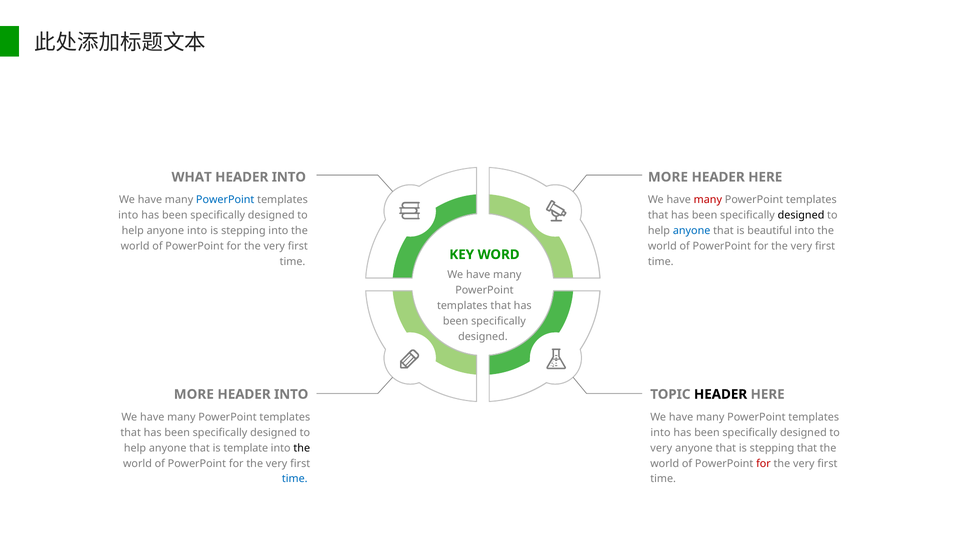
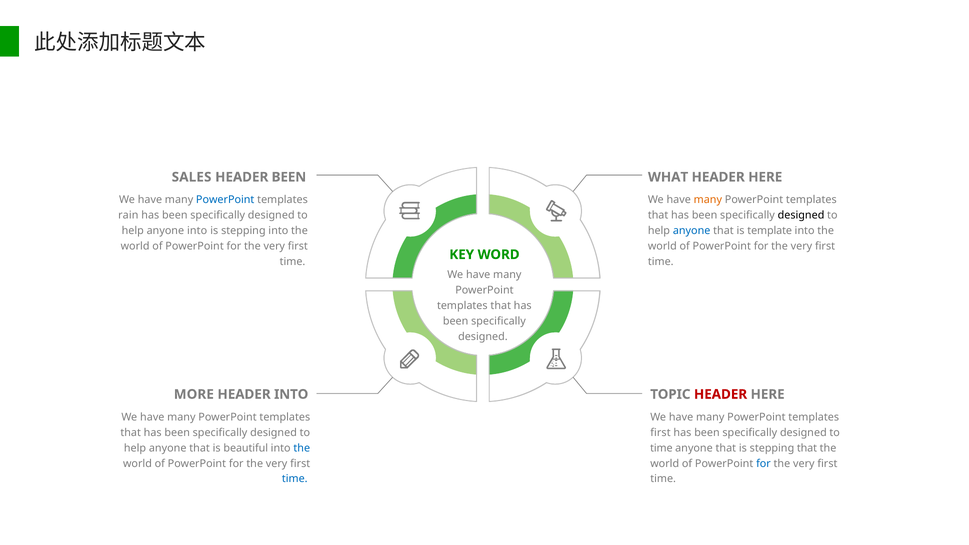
WHAT: WHAT -> SALES (192, 177)
INTO: INTO -> BEEN (289, 177)
MORE: MORE -> WHAT (668, 177)
many colour: red -> orange (708, 200)
into: into -> rain (128, 215)
beautiful: beautiful -> template (770, 231)
HEADER colour: black -> red (721, 394)
into: into -> first (660, 433)
template: template -> beautiful (246, 448)
the colour: black -> blue (302, 448)
very: very -> time (661, 448)
for colour: red -> blue (763, 463)
